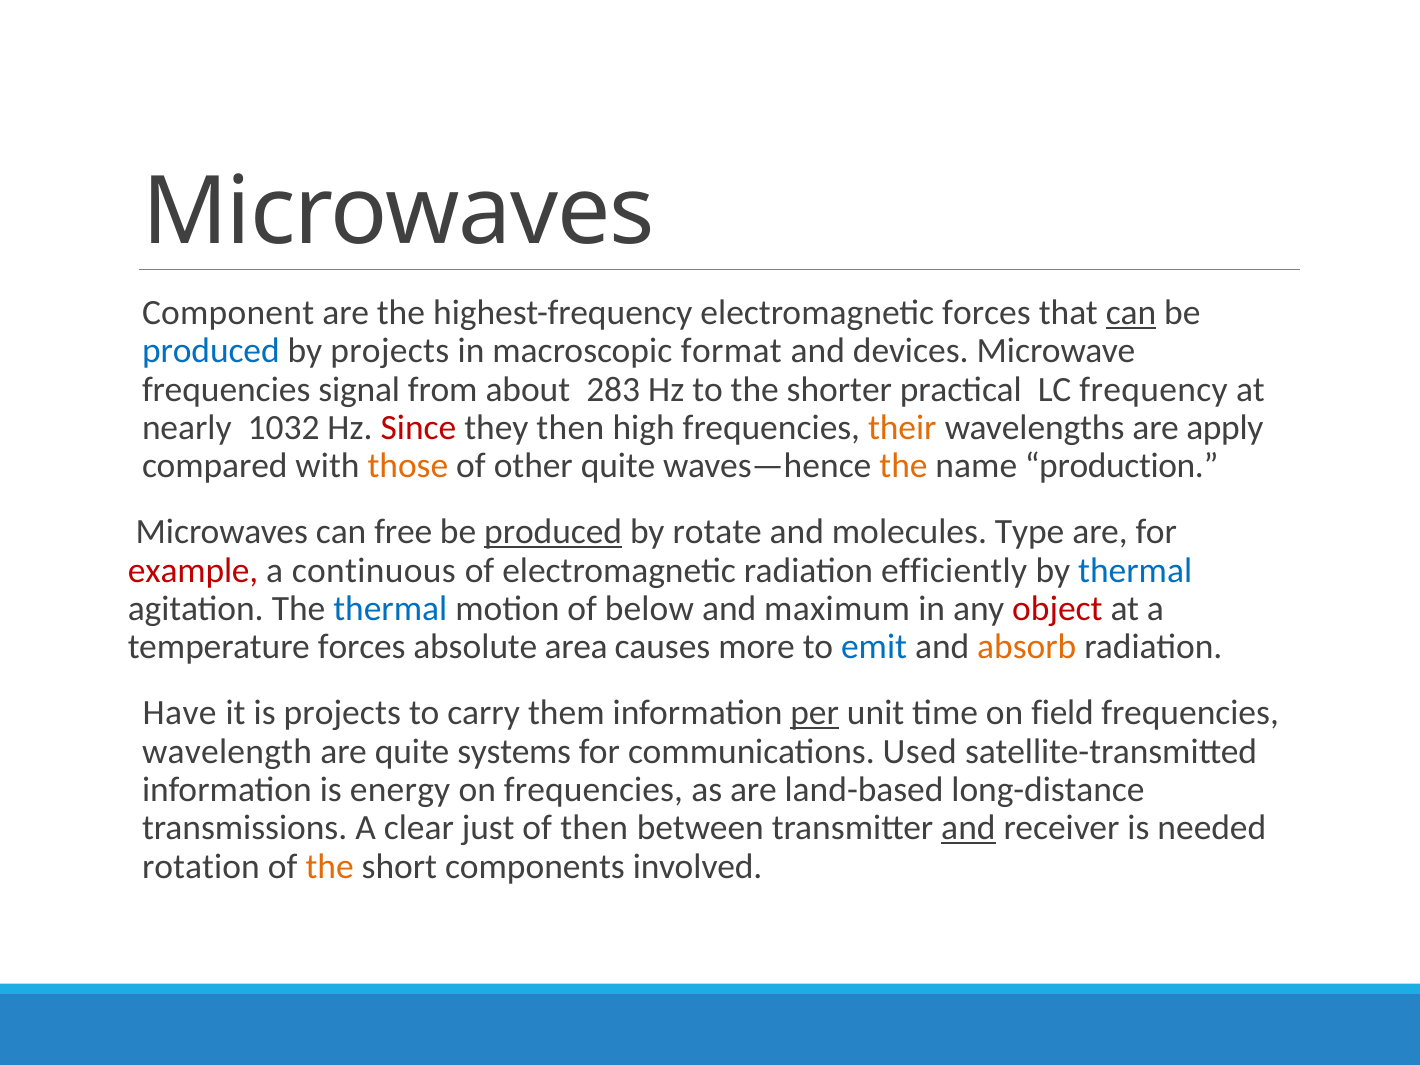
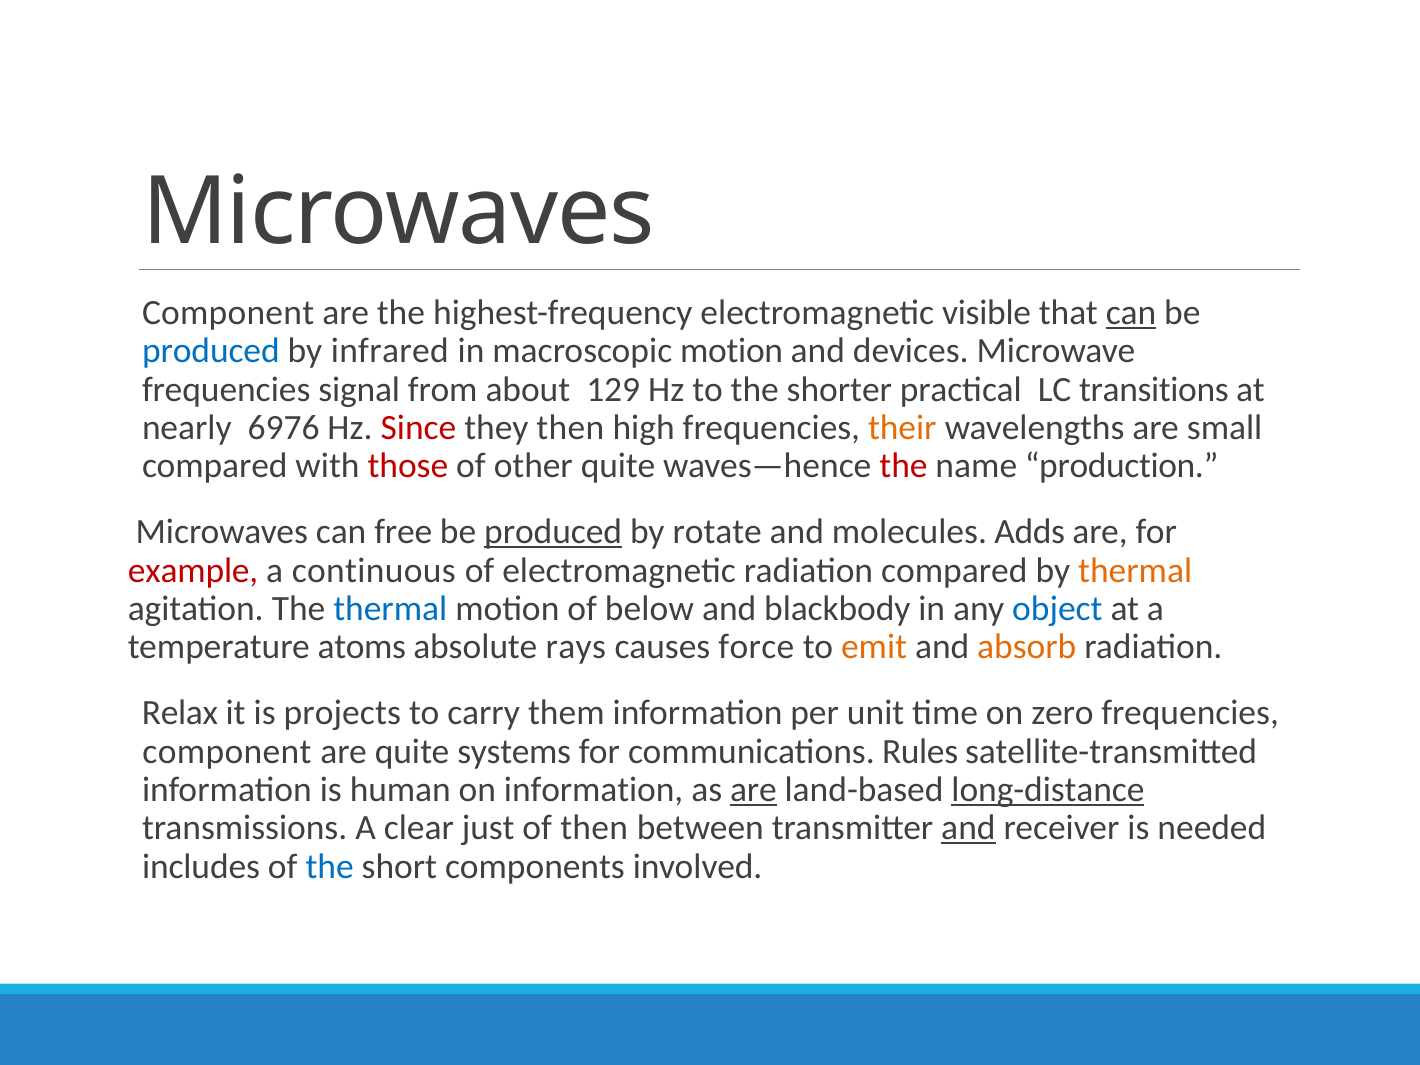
electromagnetic forces: forces -> visible (987, 313)
by projects: projects -> infrared (390, 351)
macroscopic format: format -> motion (732, 351)
283: 283 -> 129 (613, 389)
frequency: frequency -> transitions (1154, 389)
1032: 1032 -> 6976 (284, 428)
apply: apply -> small (1225, 428)
those colour: orange -> red (408, 466)
the colour: orange -> red (903, 466)
Type: Type -> Adds (1030, 532)
radiation efficiently: efficiently -> compared (954, 570)
thermal colour: blue -> orange (1135, 570)
maximum: maximum -> blackbody (837, 609)
object colour: red -> blue (1057, 609)
temperature forces: forces -> atoms (362, 647)
area: area -> rays (576, 647)
more: more -> force (756, 647)
emit colour: blue -> orange (874, 647)
Have: Have -> Relax (180, 713)
per underline: present -> none (815, 713)
field: field -> zero (1062, 713)
wavelength: wavelength -> component (227, 751)
Used: Used -> Rules (920, 751)
energy: energy -> human (400, 790)
on frequencies: frequencies -> information (594, 790)
are underline: none -> present (753, 790)
long-distance underline: none -> present (1048, 790)
rotation: rotation -> includes (201, 867)
the colour: orange -> blue (330, 867)
